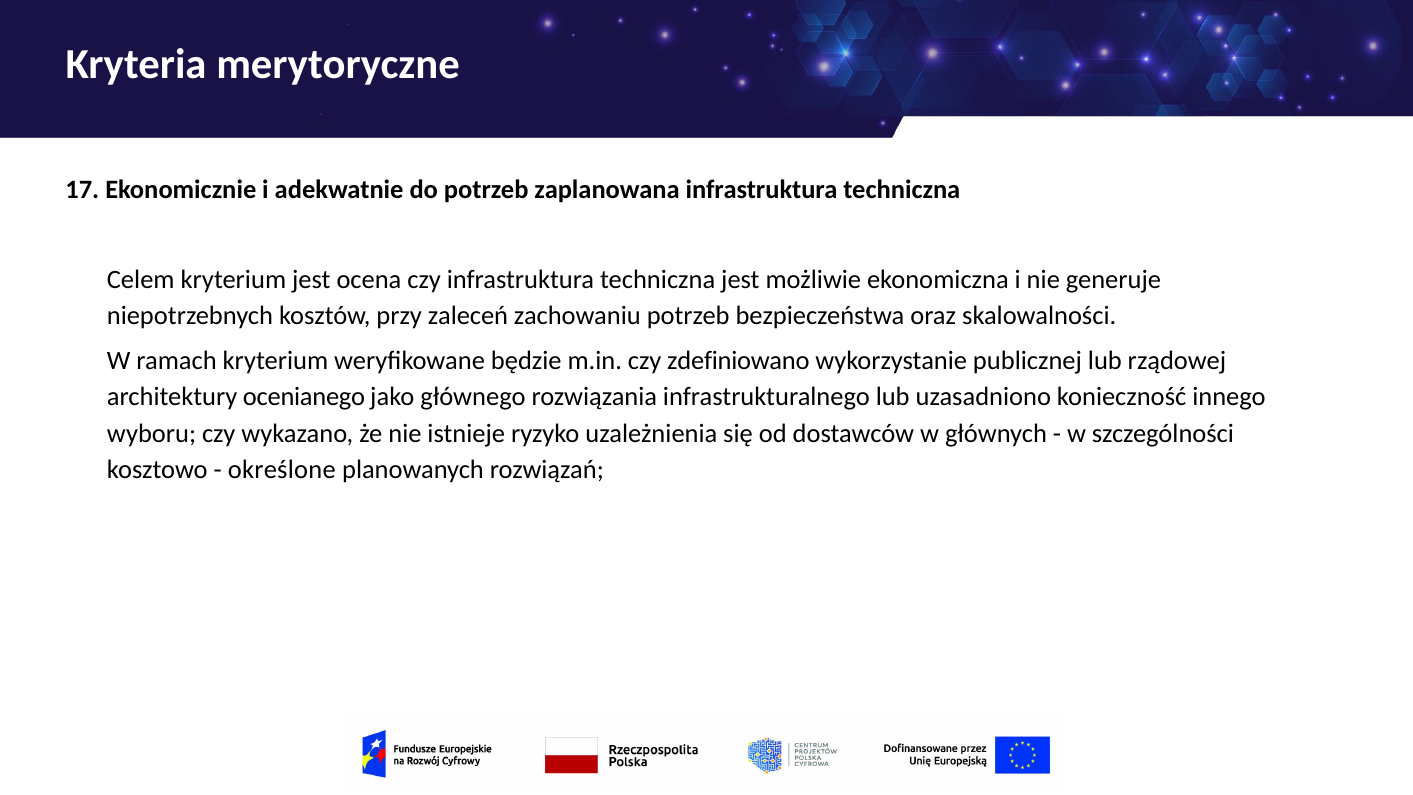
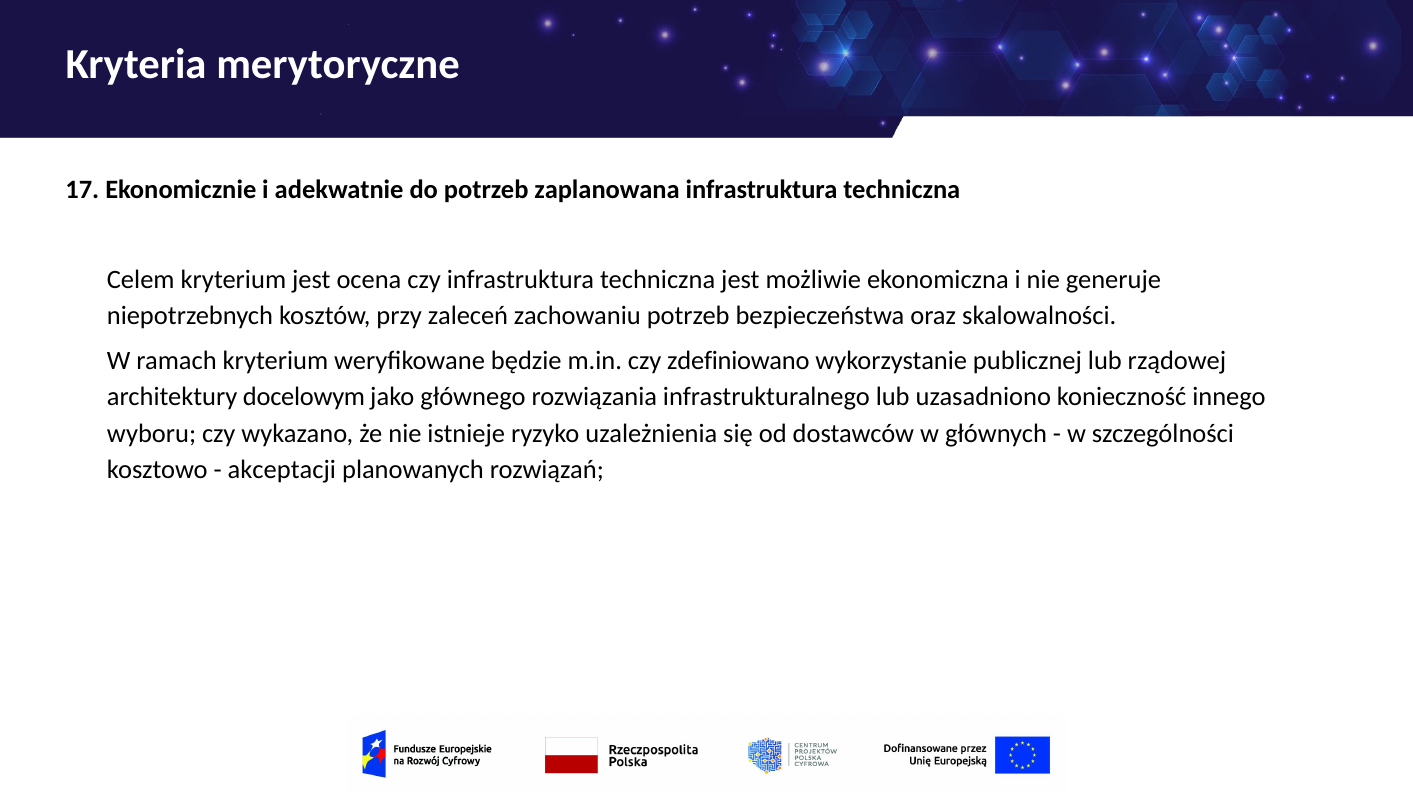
ocenianego: ocenianego -> docelowym (304, 397)
określone: określone -> akceptacji (282, 470)
